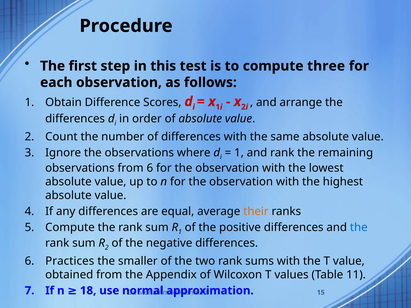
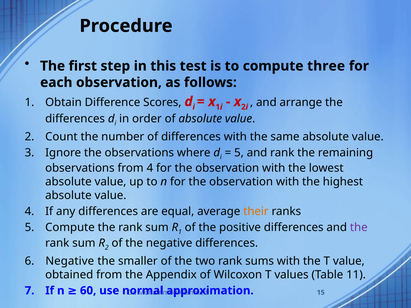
1: 1 -> 5 (239, 153)
from 6: 6 -> 4 (150, 168)
the colour: blue -> purple (359, 228)
Practices: Practices -> Negative (70, 261)
18: 18 -> 60 (88, 291)
